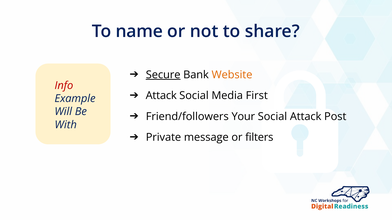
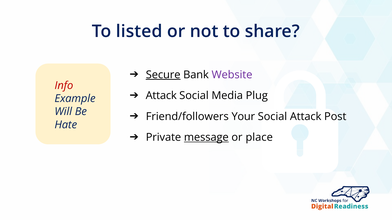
name: name -> listed (139, 31)
Website colour: orange -> purple (232, 75)
First: First -> Plug (257, 96)
With: With -> Hate (66, 125)
message underline: none -> present (206, 138)
filters: filters -> place (259, 138)
